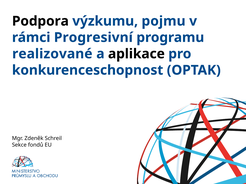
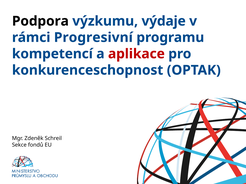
pojmu: pojmu -> výdaje (164, 21)
realizované: realizované -> kompetencí (52, 54)
aplikace colour: black -> red (136, 54)
